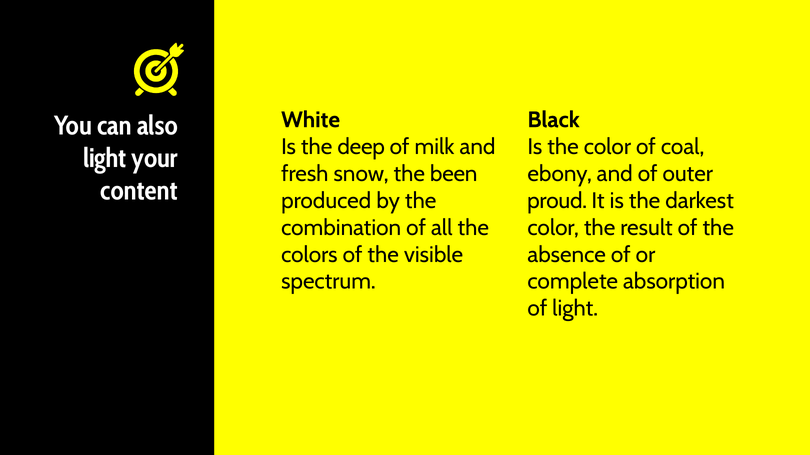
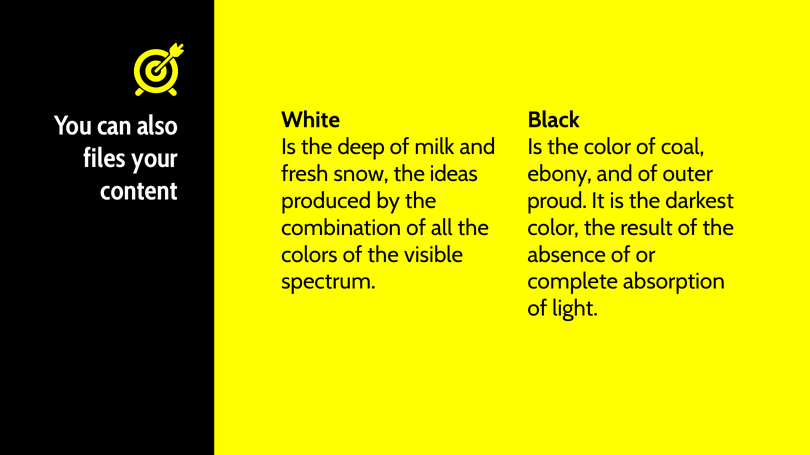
light: light -> files (105, 159)
been: been -> ideas (454, 174)
